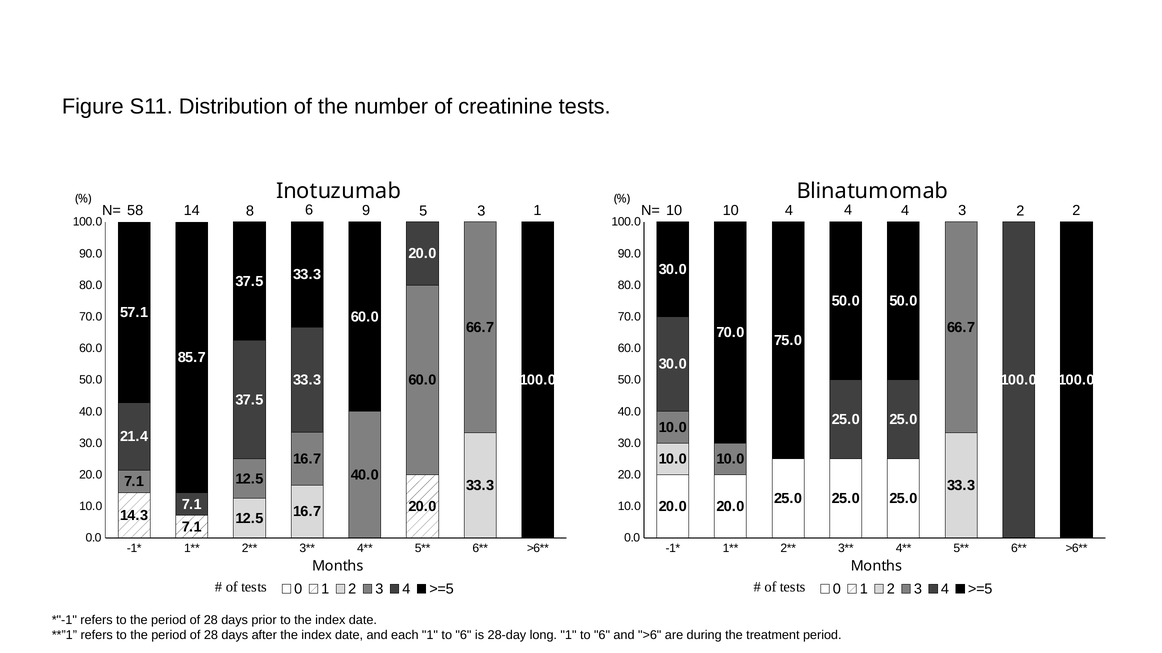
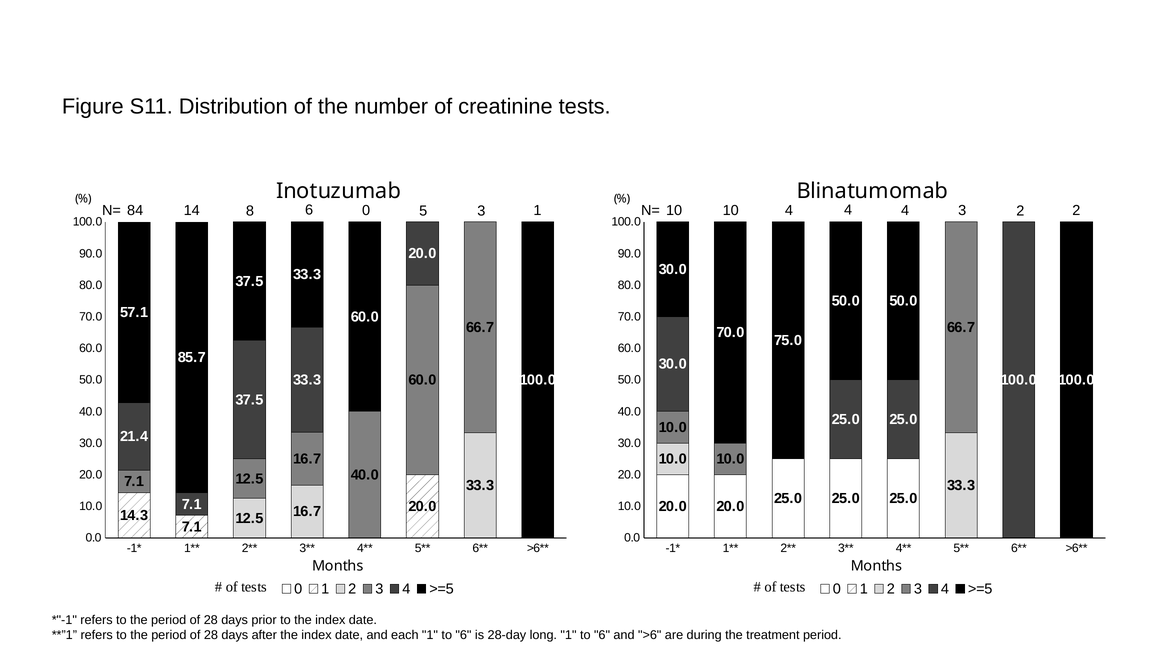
58: 58 -> 84 (135, 211)
6 9: 9 -> 0 (366, 211)
